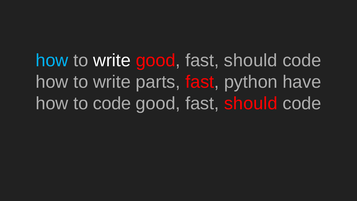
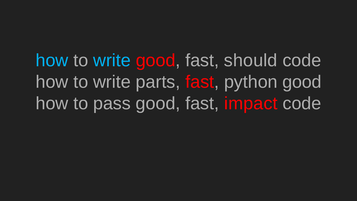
write colour: white -> light blue (112, 61)
python have: have -> good (302, 82)
to code: code -> pass (112, 103)
should: should -> impact (251, 103)
